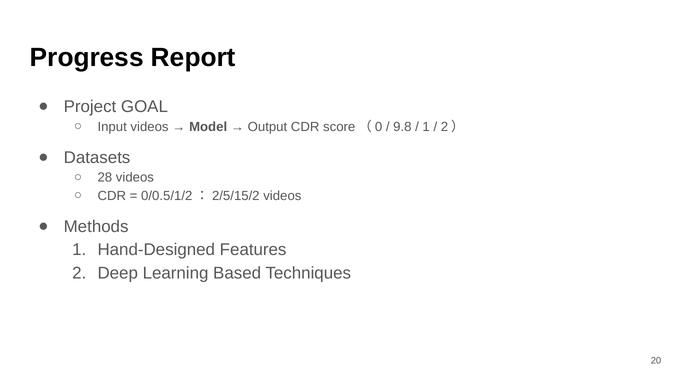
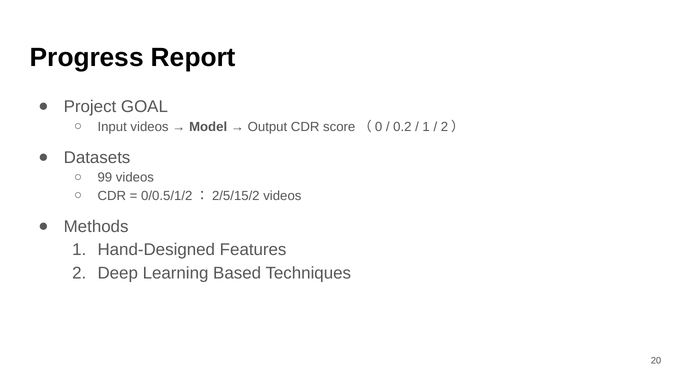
9.8: 9.8 -> 0.2 (402, 127)
28: 28 -> 99 (105, 178)
